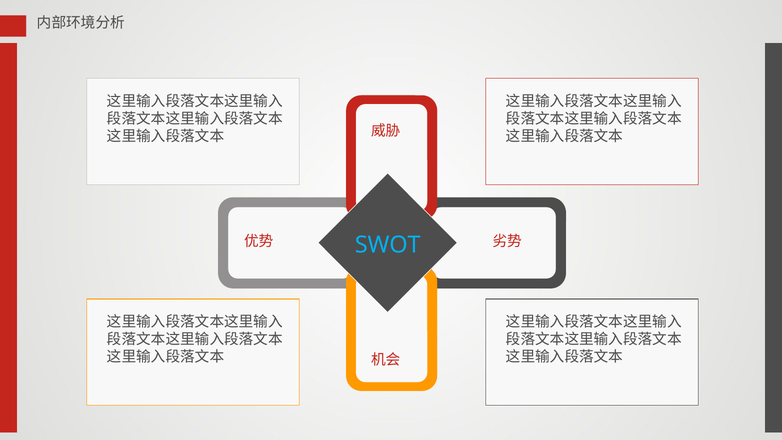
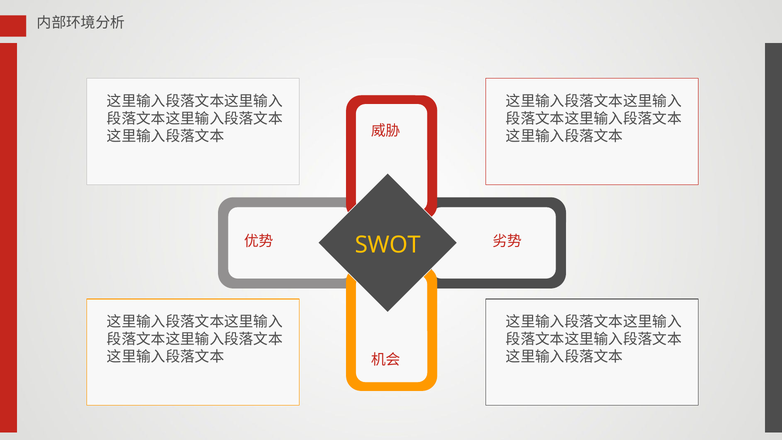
SWOT colour: light blue -> yellow (388, 245)
